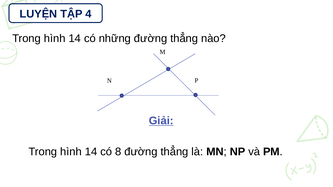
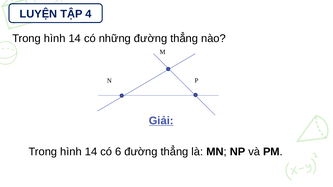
8: 8 -> 6 (118, 152)
